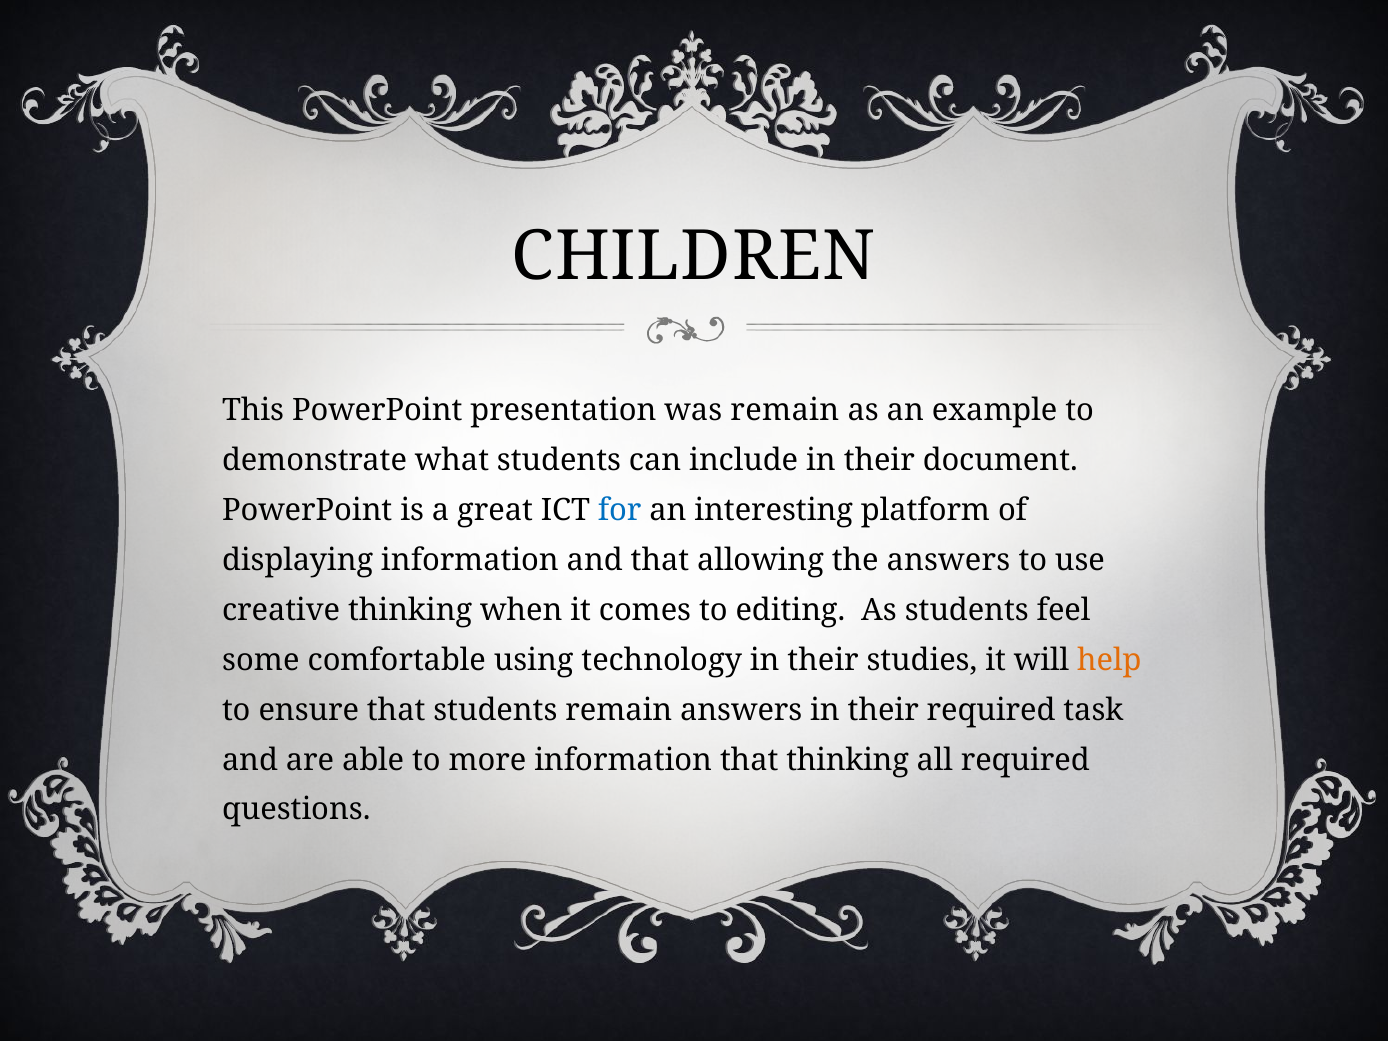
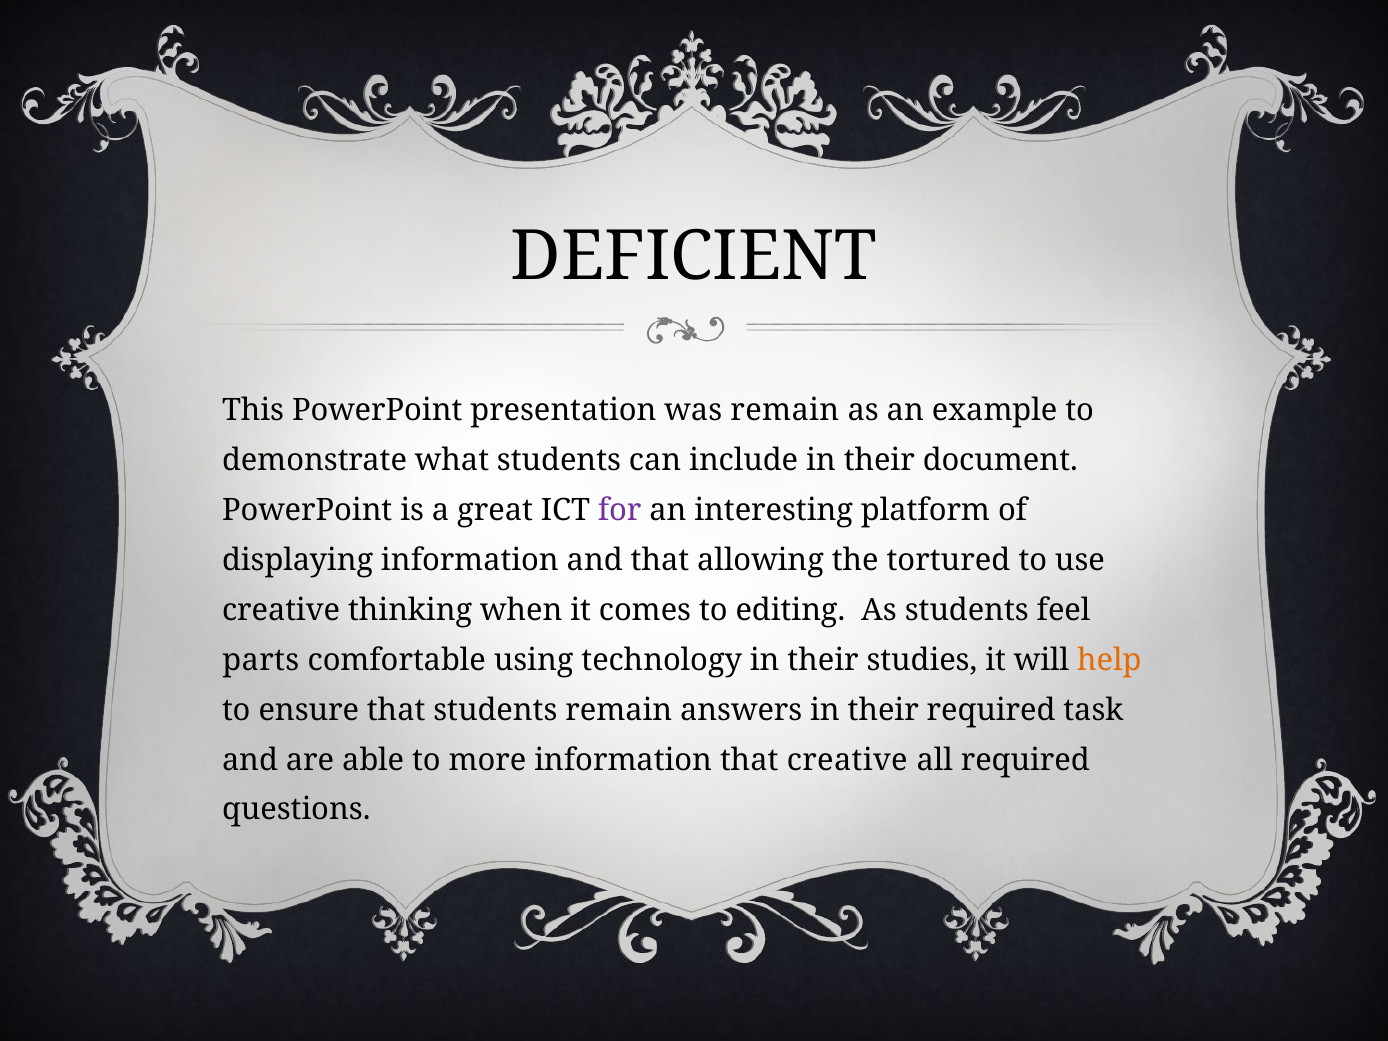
CHILDREN: CHILDREN -> DEFICIENT (694, 257)
for colour: blue -> purple (620, 510)
the answers: answers -> tortured (948, 560)
some: some -> parts (261, 660)
that thinking: thinking -> creative (847, 760)
